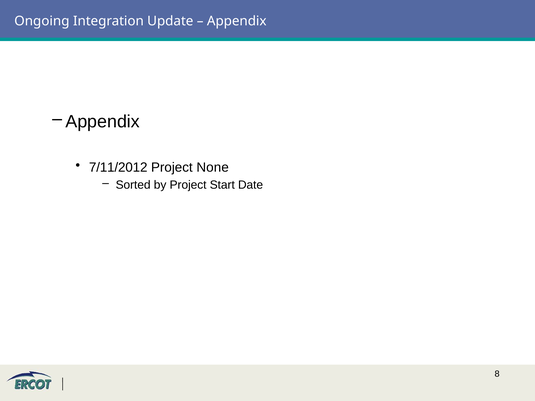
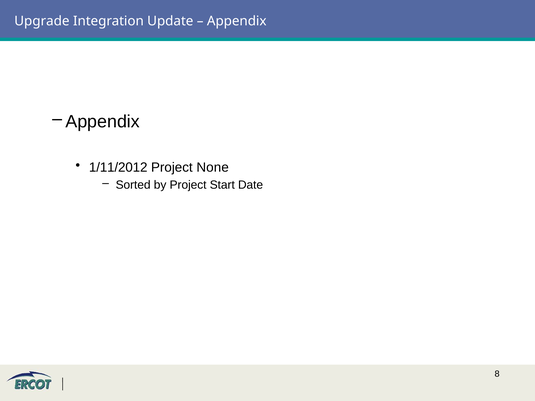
Ongoing: Ongoing -> Upgrade (42, 21)
7/11/2012: 7/11/2012 -> 1/11/2012 (118, 168)
